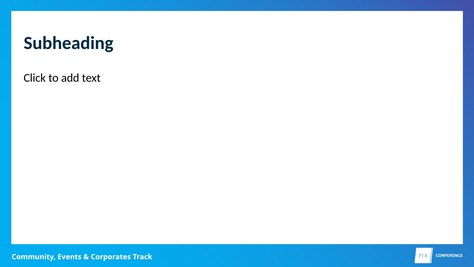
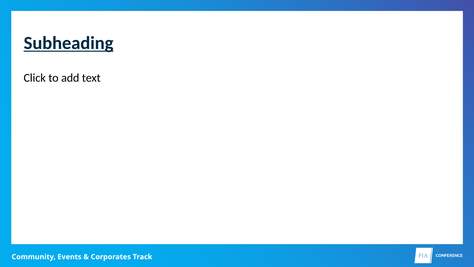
Subheading underline: none -> present (69, 43)
